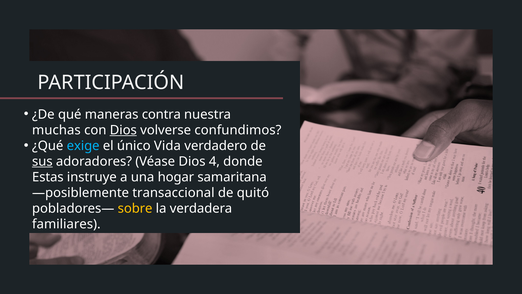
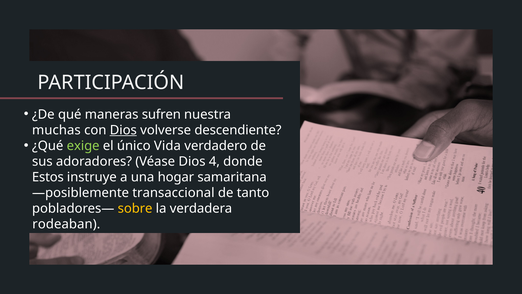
contra: contra -> sufren (161, 114)
confundimos: confundimos -> descendiente (238, 130)
exige colour: light blue -> light green (83, 146)
sus underline: present -> none (42, 161)
Estas: Estas -> Estos (48, 177)
quitó: quitó -> tanto (253, 193)
familiares: familiares -> rodeaban (66, 224)
